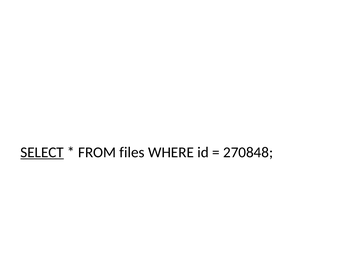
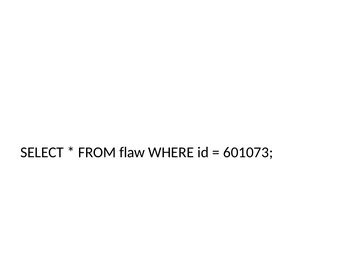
SELECT underline: present -> none (42, 152)
files: files -> flaw (132, 152)
270848: 270848 -> 601073 (248, 152)
